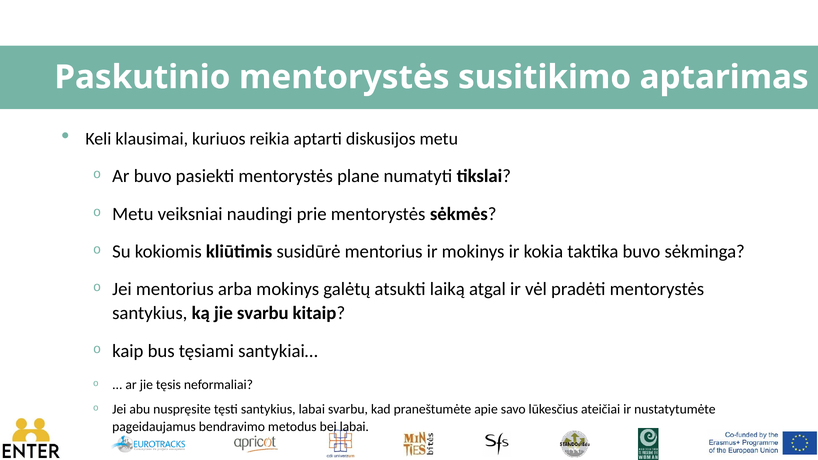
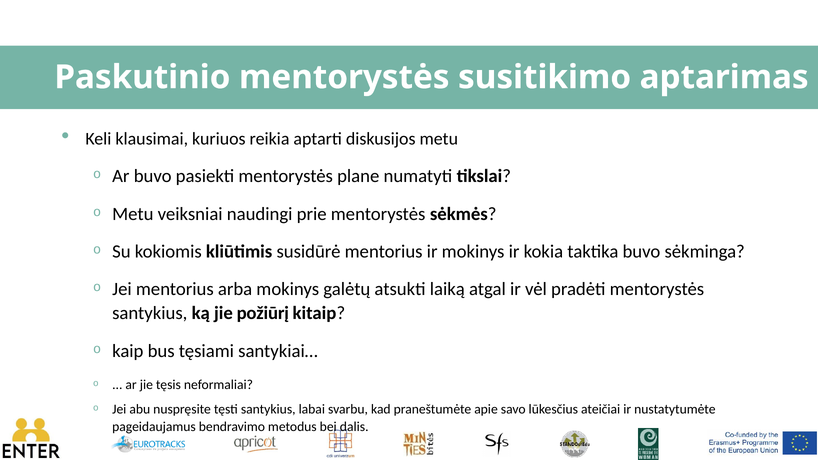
jie svarbu: svarbu -> požiūrį (263, 313)
bei labai: labai -> dalis (354, 427)
